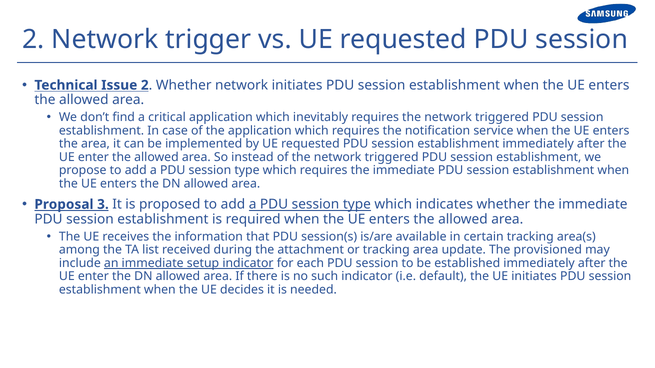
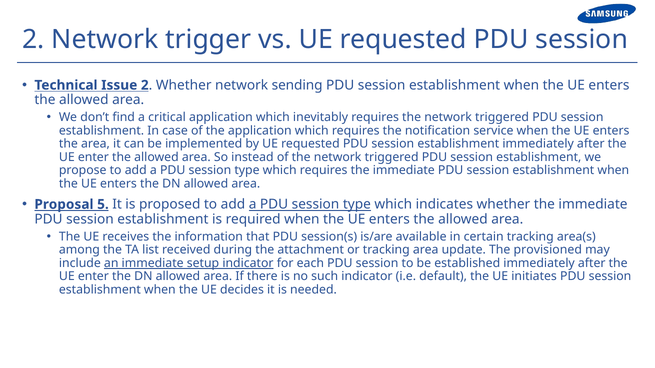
network initiates: initiates -> sending (297, 85)
3: 3 -> 5 (103, 205)
